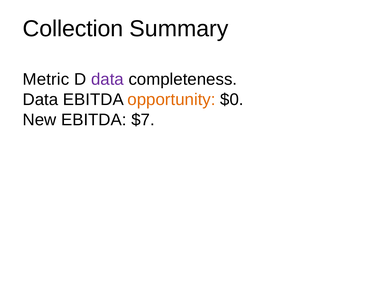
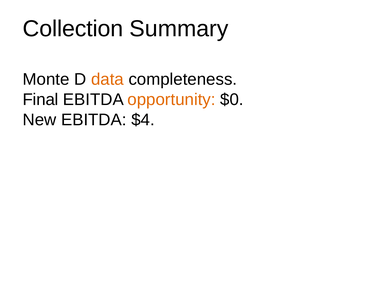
Metric: Metric -> Monte (46, 79)
data colour: purple -> orange (107, 79)
Data: Data -> Final (41, 100)
$7: $7 -> $4 (143, 120)
